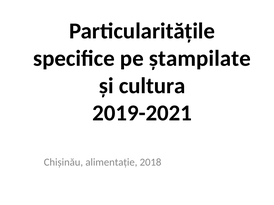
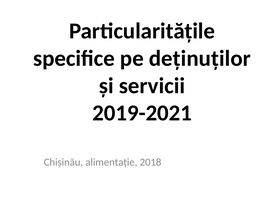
ștampilate: ștampilate -> deținuților (200, 59)
cultura: cultura -> servicii (152, 86)
